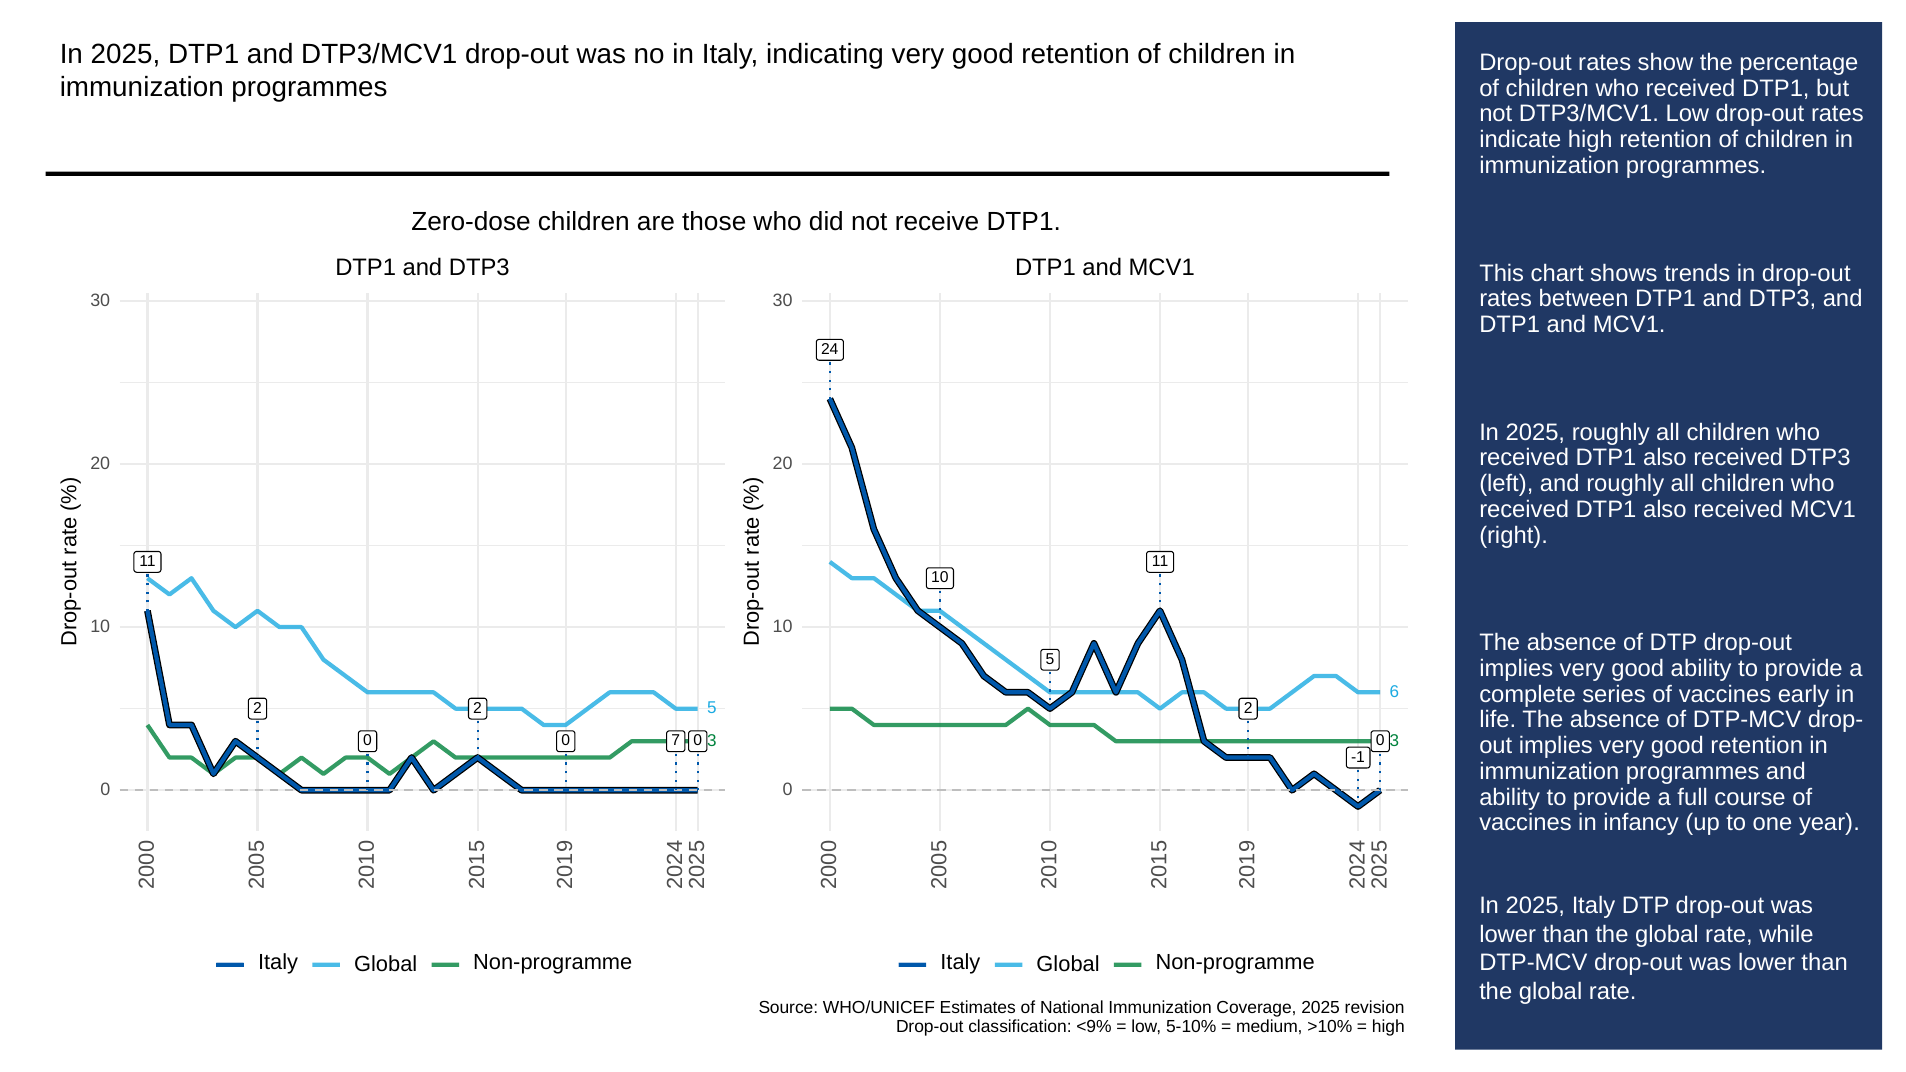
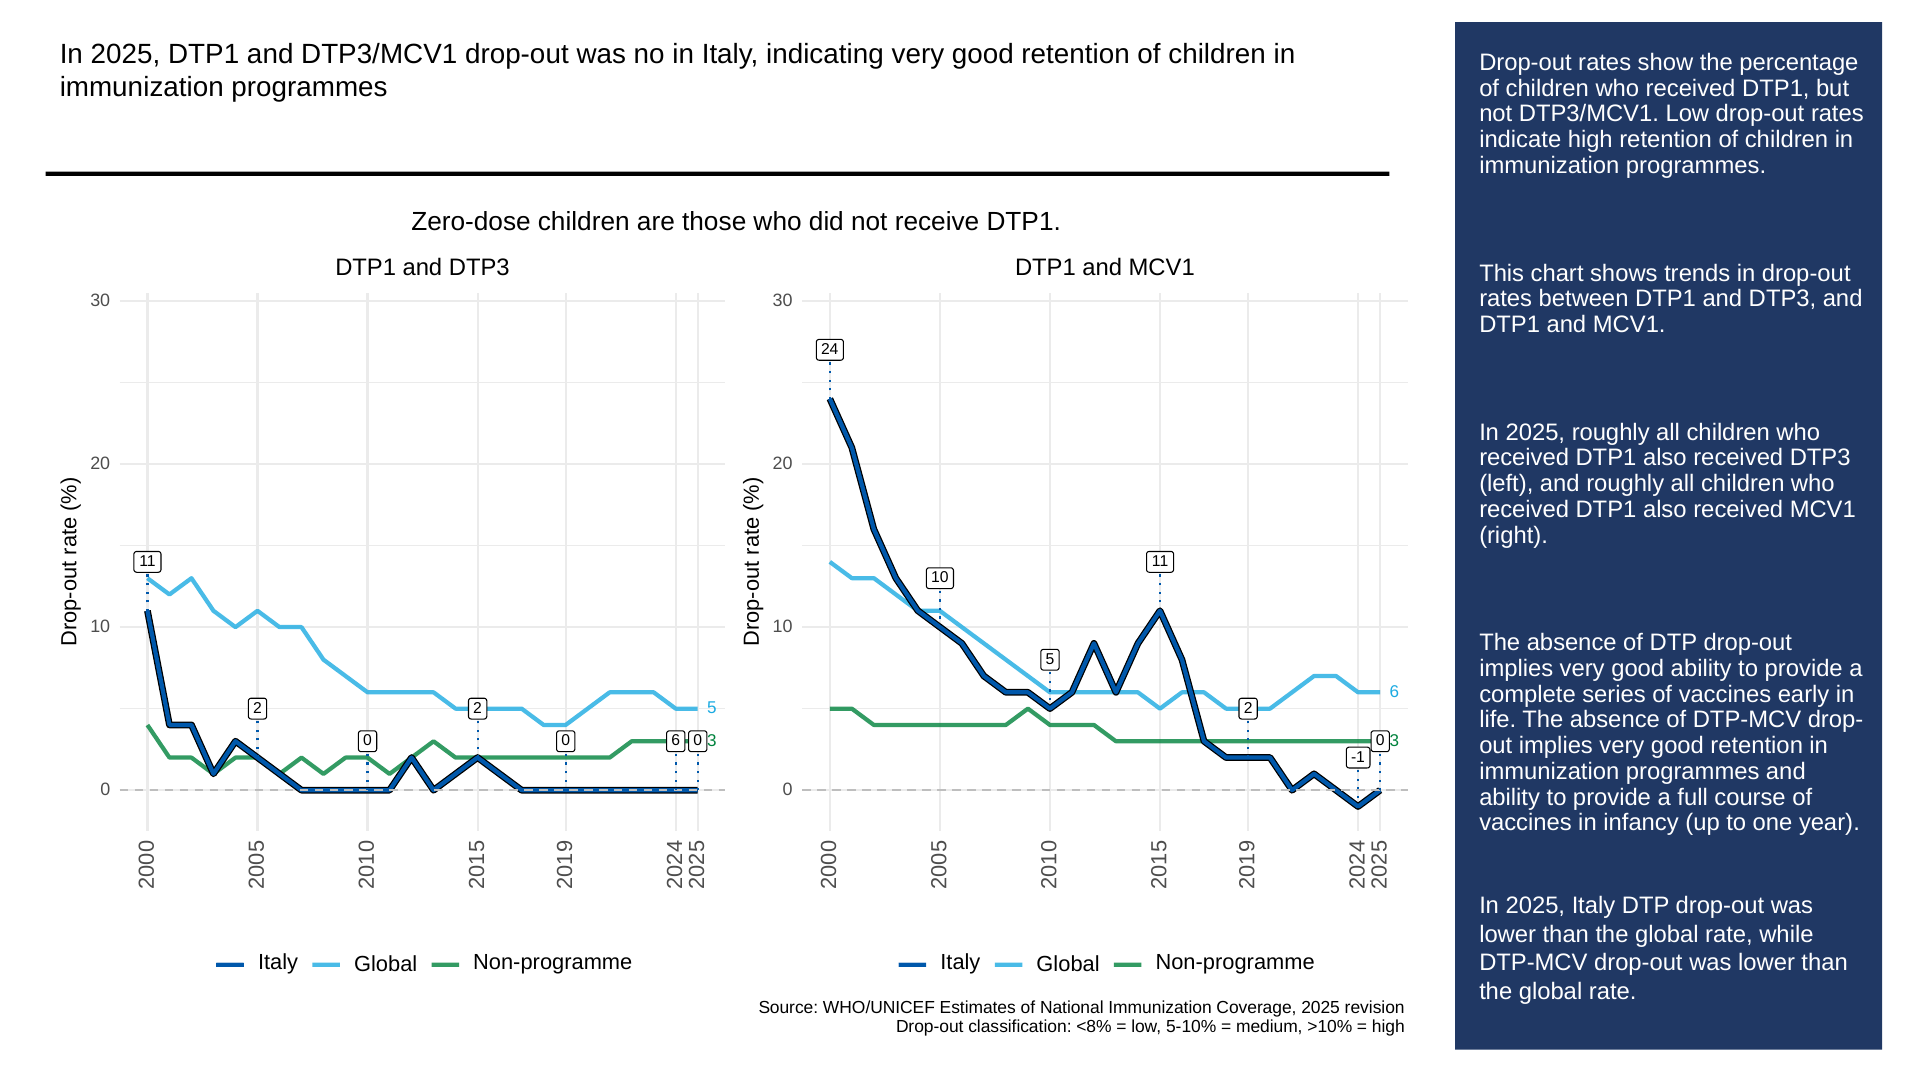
7: 7 -> 6 (676, 741)
<9%: <9% -> <8% (1094, 1027)
